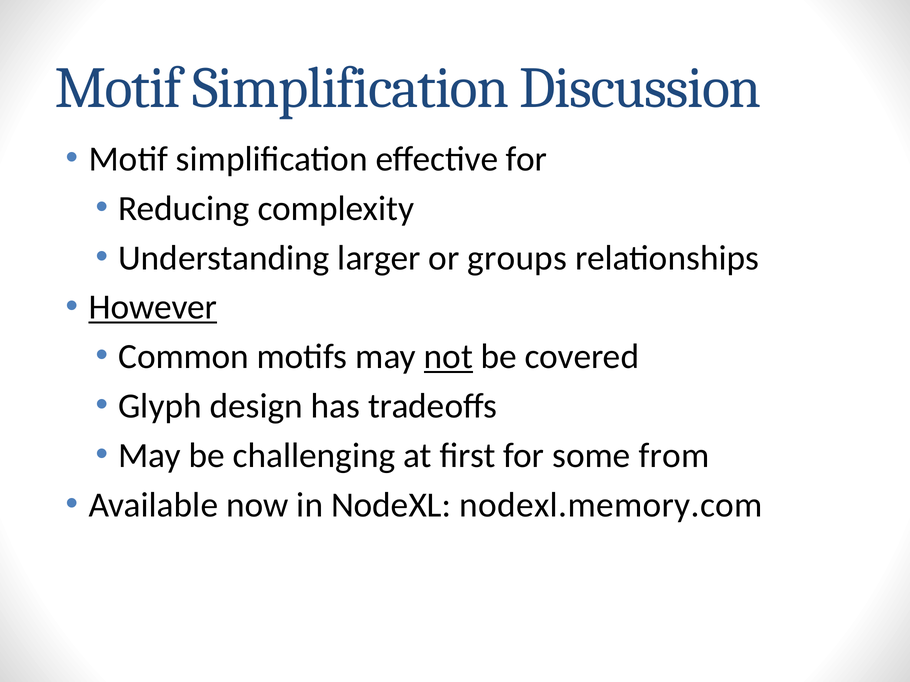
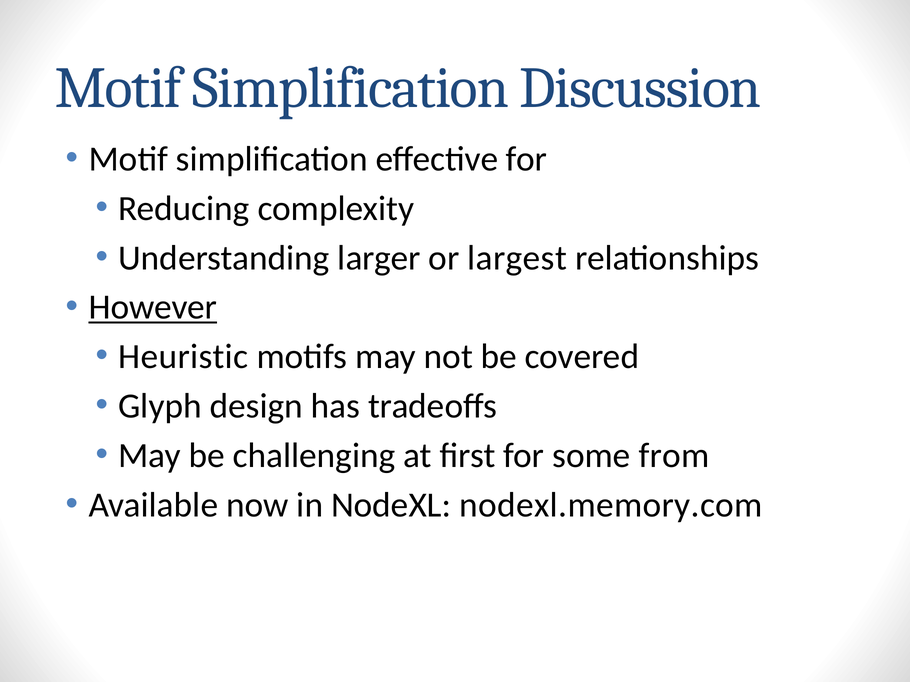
groups: groups -> largest (517, 258)
Common: Common -> Heuristic (183, 357)
not underline: present -> none (448, 357)
